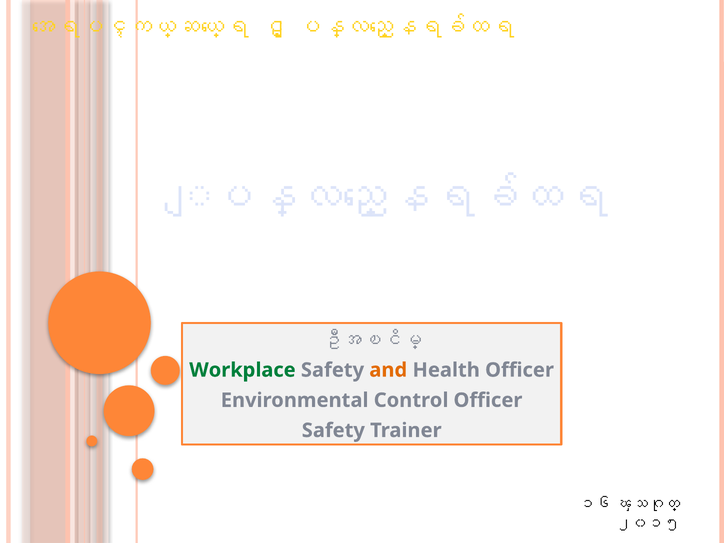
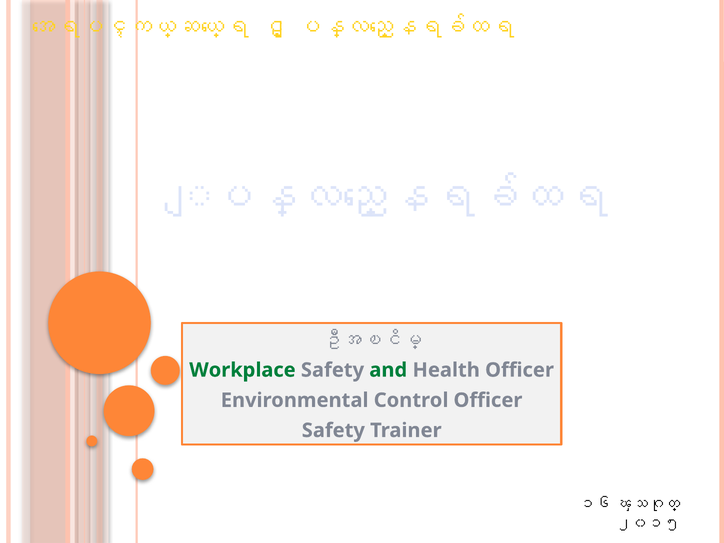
and colour: orange -> green (388, 370)
